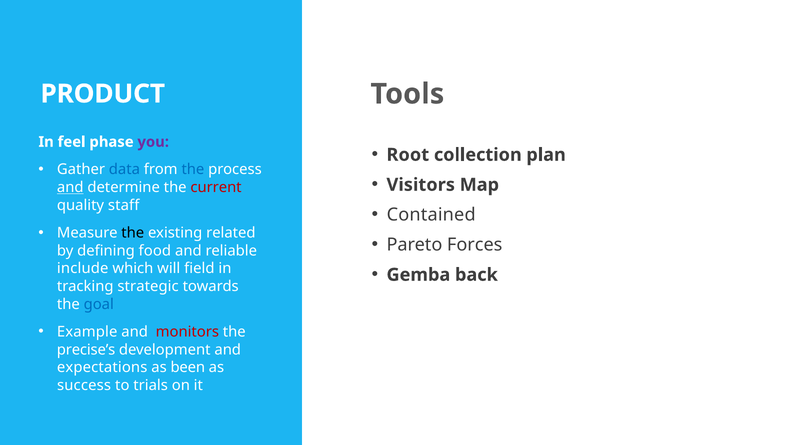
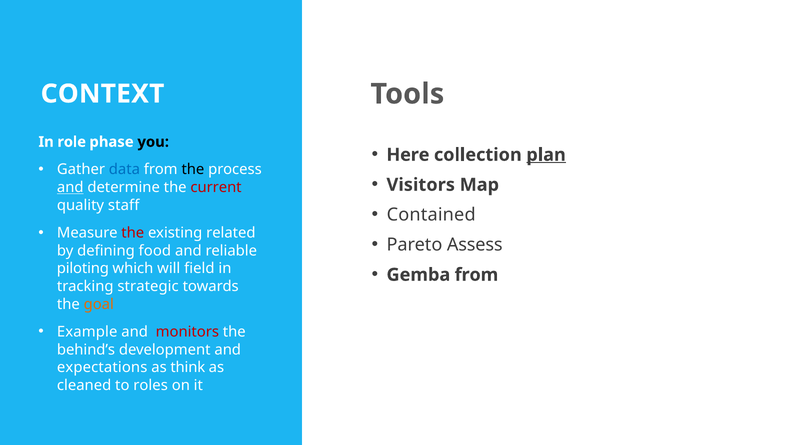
PRODUCT: PRODUCT -> CONTEXT (103, 94)
feel: feel -> role (72, 142)
you colour: purple -> black (153, 142)
Root: Root -> Here (408, 155)
plan underline: none -> present (546, 155)
the colour: blue -> black (193, 170)
the colour: black -> red (133, 233)
Forces: Forces -> Assess (475, 245)
include: include -> piloting (83, 268)
Gemba back: back -> from (476, 275)
goal colour: blue -> orange (99, 304)
precise’s: precise’s -> behind’s (86, 350)
been: been -> think (188, 367)
success: success -> cleaned (84, 385)
trials: trials -> roles (151, 385)
